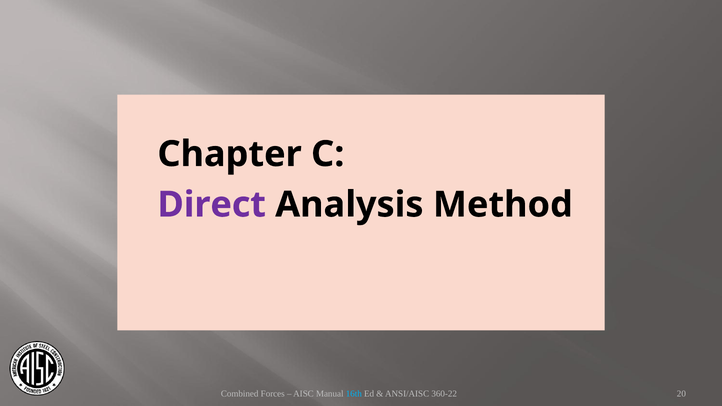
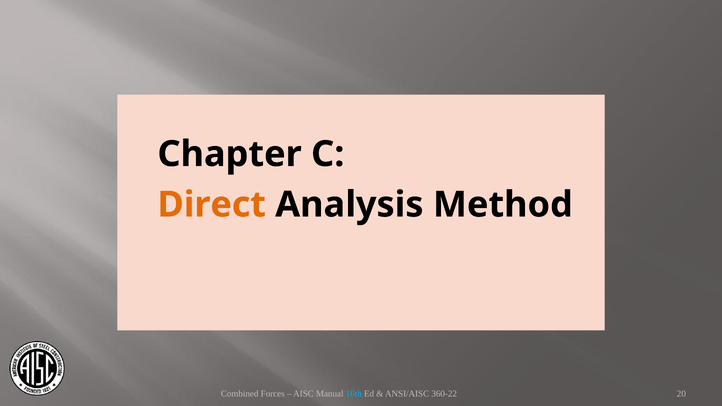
Direct colour: purple -> orange (212, 205)
